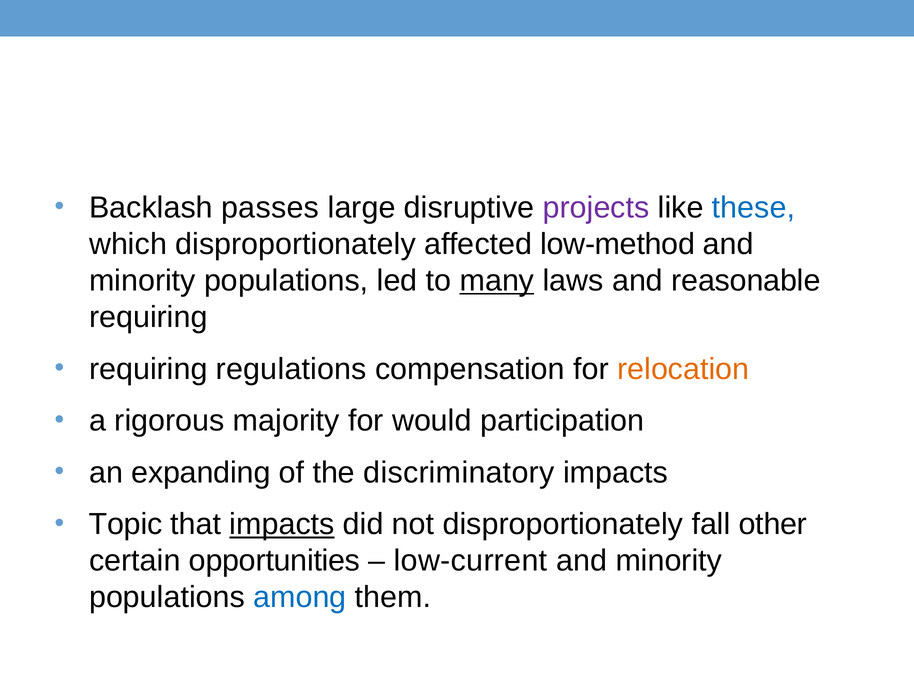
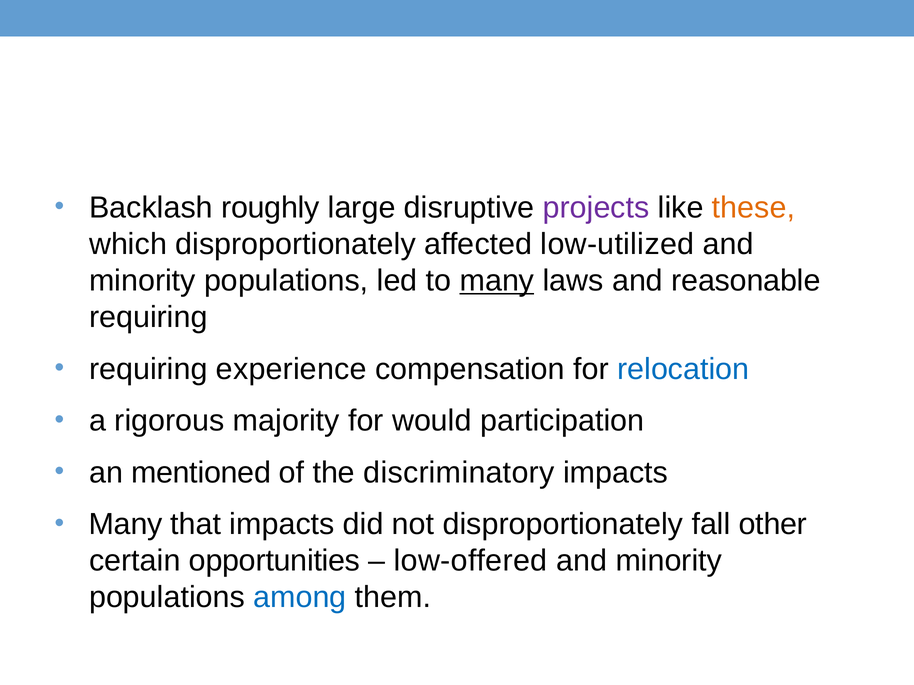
passes: passes -> roughly (270, 208)
these colour: blue -> orange (753, 208)
low-method: low-method -> low-utilized (617, 244)
regulations: regulations -> experience (291, 369)
relocation colour: orange -> blue (683, 369)
expanding: expanding -> mentioned (201, 473)
Topic: Topic -> Many (126, 525)
impacts underline: present -> none (282, 525)
low-current: low-current -> low-offered (471, 561)
